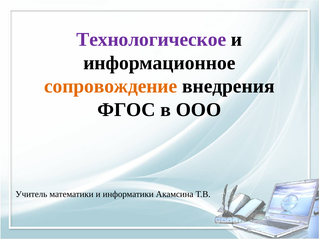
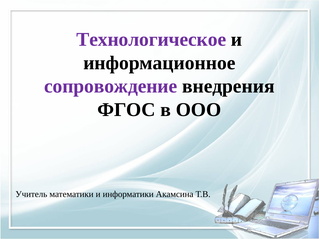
сопровождение colour: orange -> purple (111, 86)
